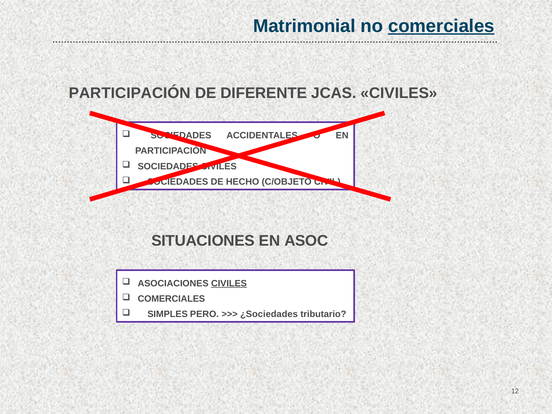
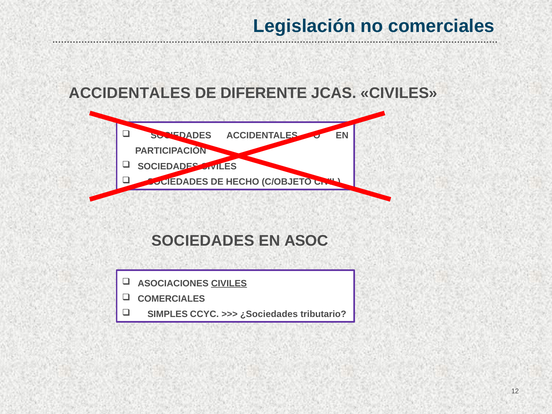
Matrimonial: Matrimonial -> Legislación (304, 26)
comerciales underline: present -> none (441, 26)
PARTICIPACIÓN: PARTICIPACIÓN -> ACCIDENTALES (130, 93)
SITUACIONES: SITUACIONES -> SOCIEDADES (203, 241)
PERO: PERO -> CCYC (204, 314)
